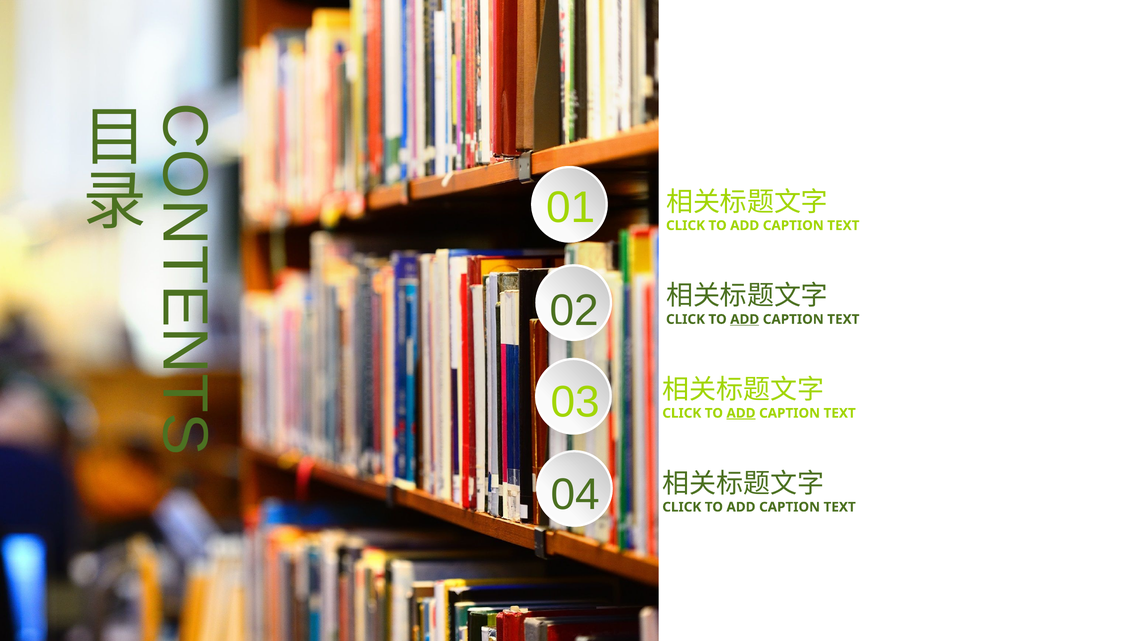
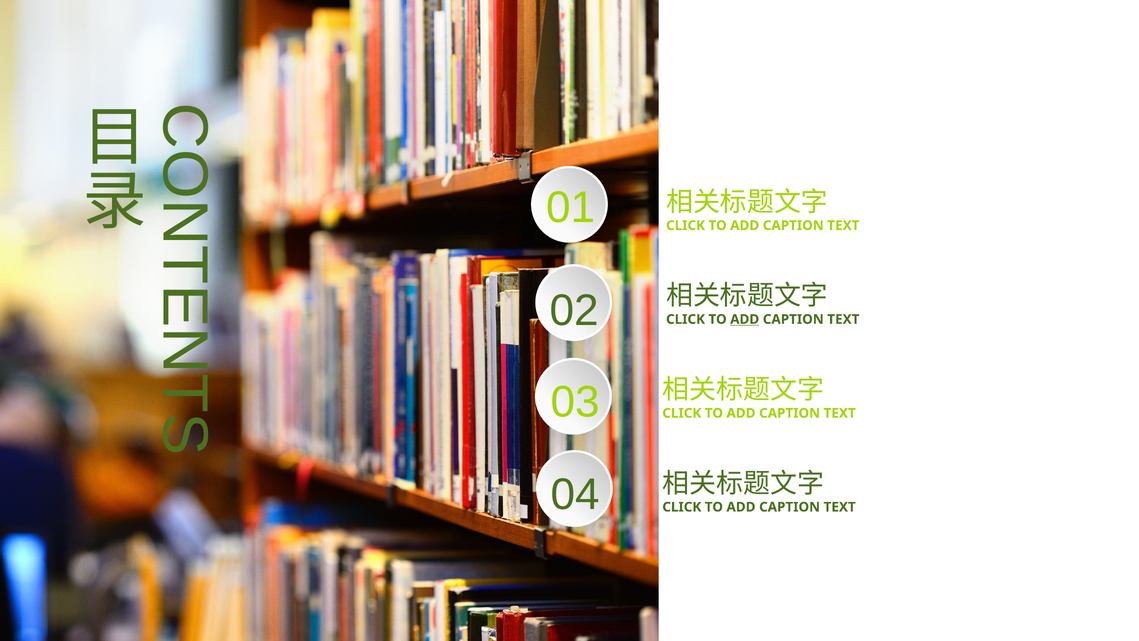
ADD underline: present -> none (741, 413)
